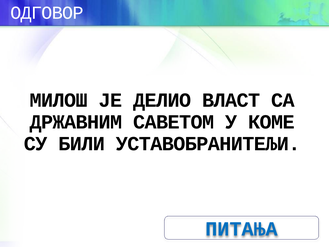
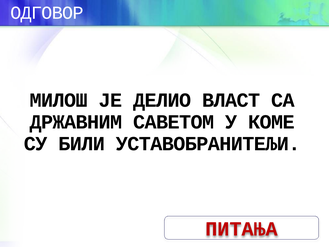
ПИТАЊА colour: blue -> red (242, 229)
